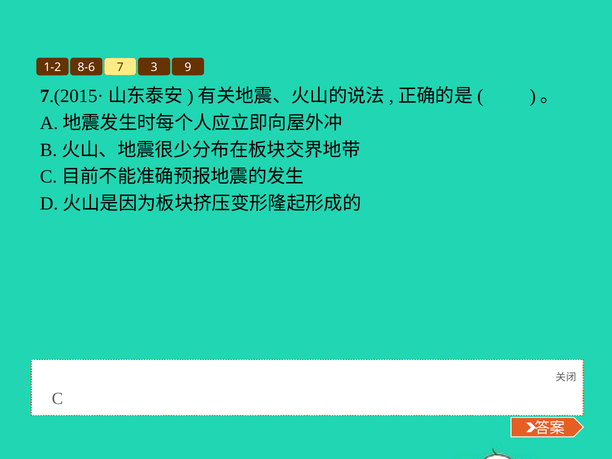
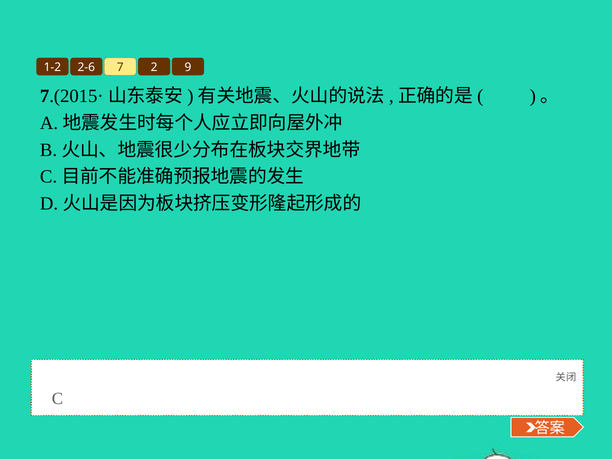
8-6: 8-6 -> 2-6 (86, 67)
3: 3 -> 2 (154, 67)
